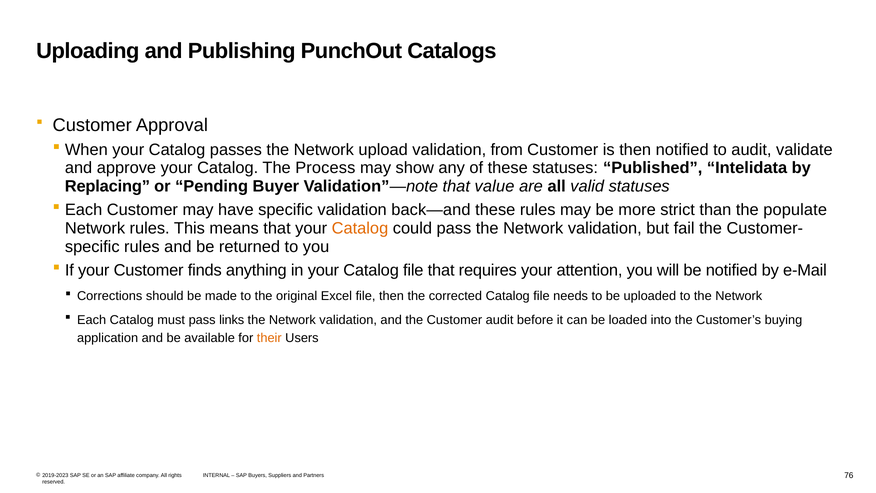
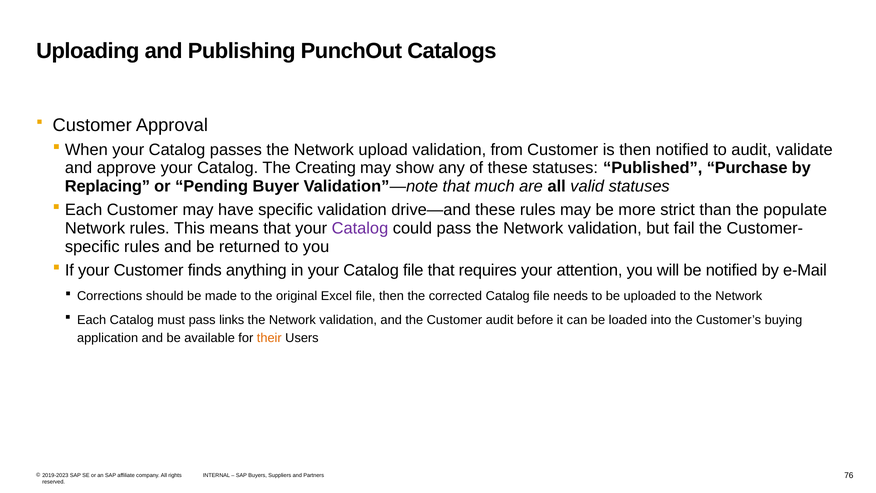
Process: Process -> Creating (325, 168)
Intelidata: Intelidata -> Purchase (747, 168)
value: value -> much (495, 186)
back—and: back—and -> drive—and (431, 210)
Catalog colour: orange -> purple (360, 228)
